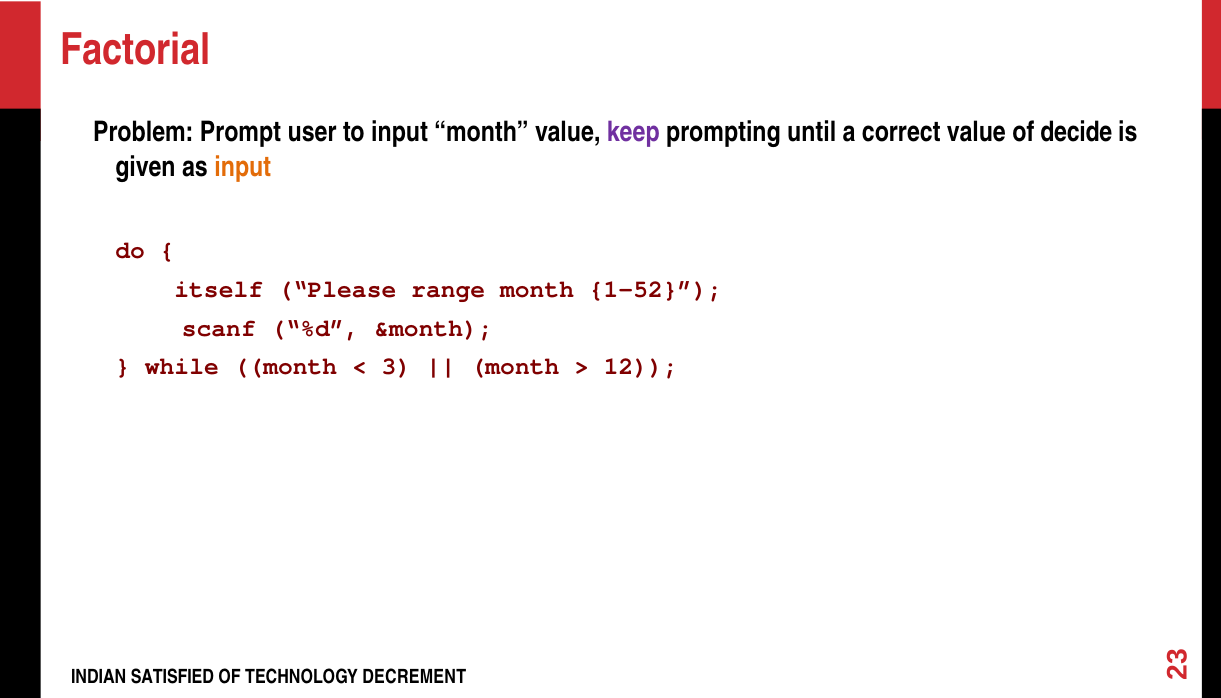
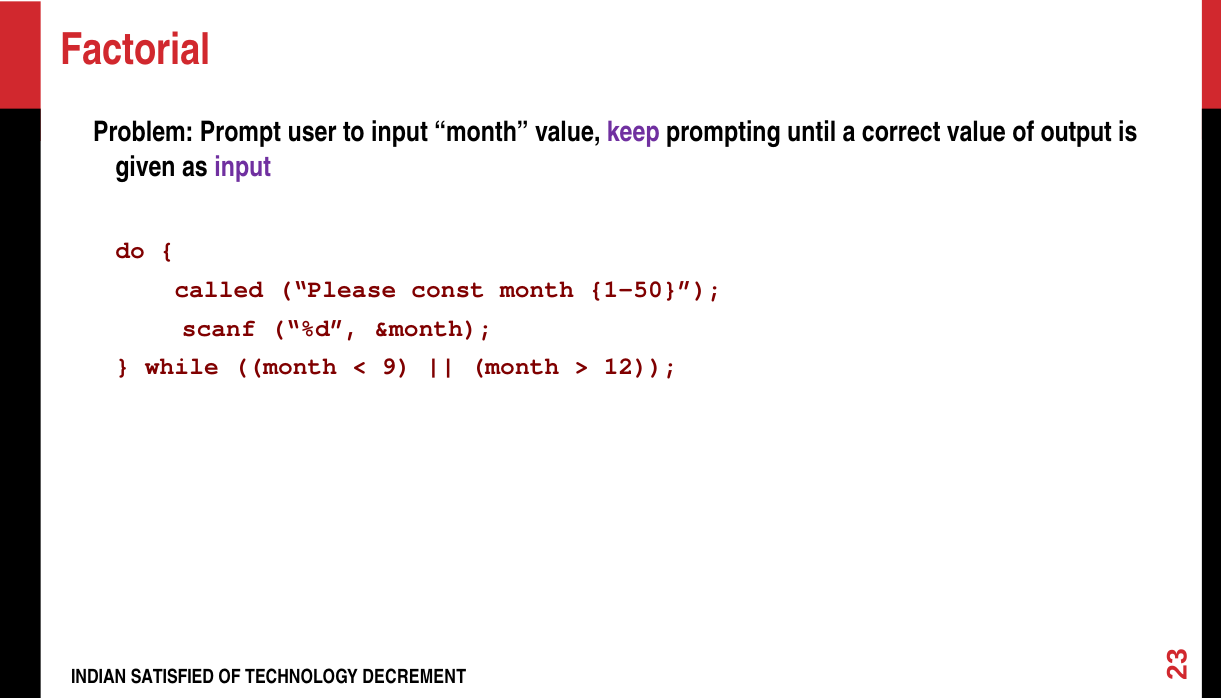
decide: decide -> output (1076, 133)
input colour: orange -> purple (243, 167)
itself: itself -> called (219, 290)
range: range -> const (448, 290)
1-52: 1-52 -> 1-50 (655, 290)
3: 3 -> 9 (397, 367)
